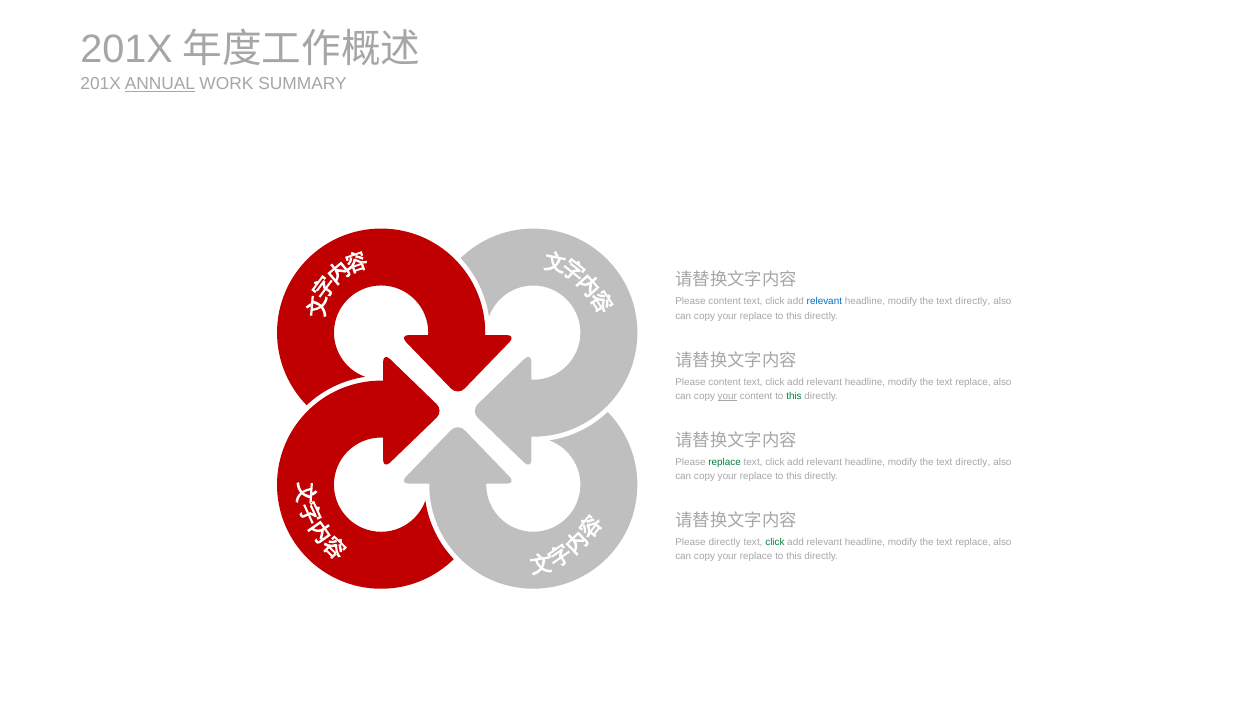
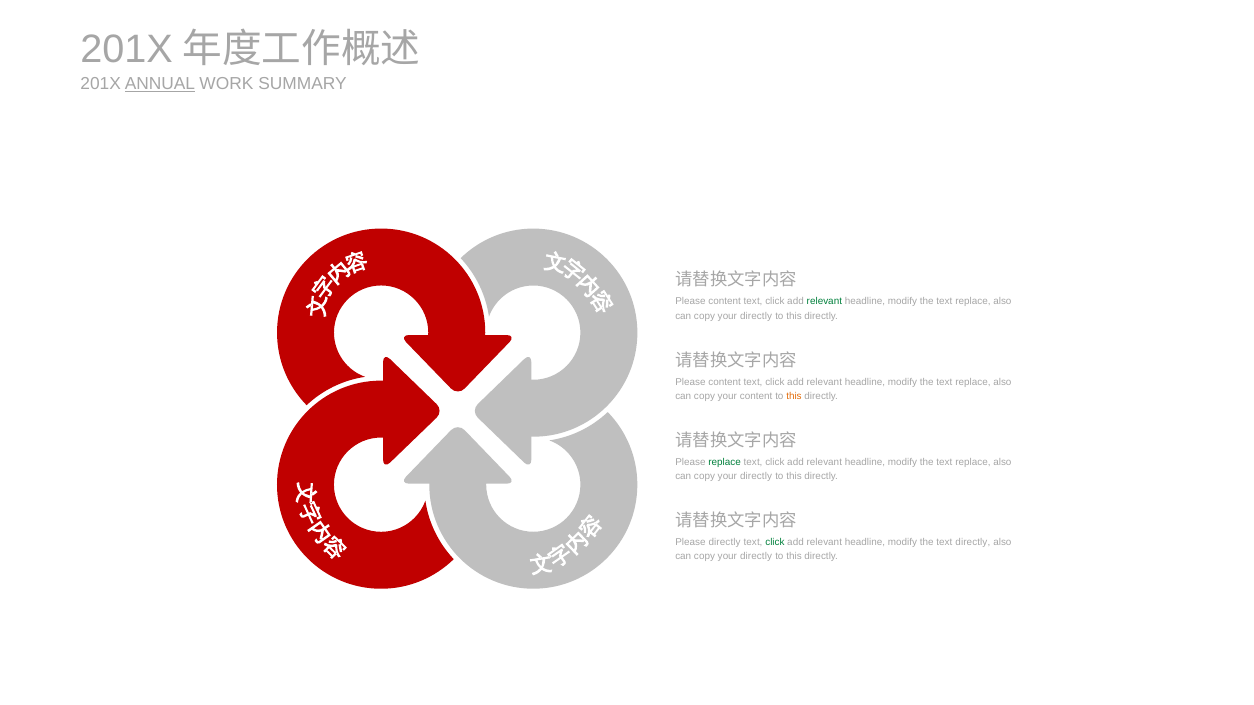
relevant colour: blue -> green (824, 302)
directly: directly -> replace (973, 302)
replace: replace -> directly (756, 316)
your underline: present -> none (727, 396)
this colour: green -> orange (794, 396)
directly: directly -> replace (973, 462)
replace: replace -> directly (756, 477)
replace: replace -> directly (973, 543)
replace: replace -> directly (756, 557)
